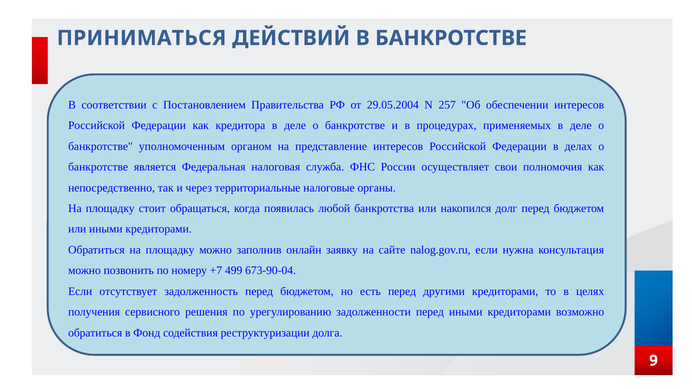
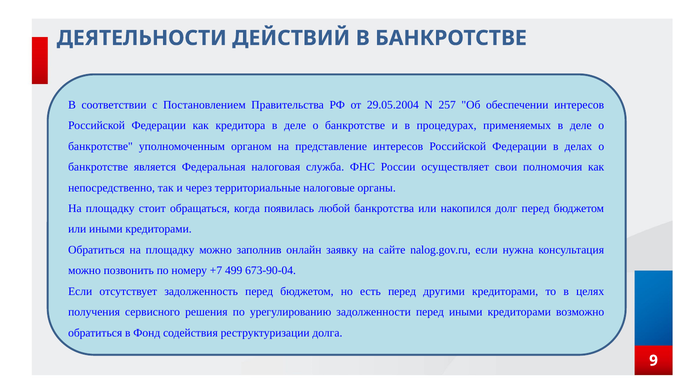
ПРИНИМАТЬСЯ: ПРИНИМАТЬСЯ -> ДЕЯТЕЛЬНОСТИ (142, 38)
